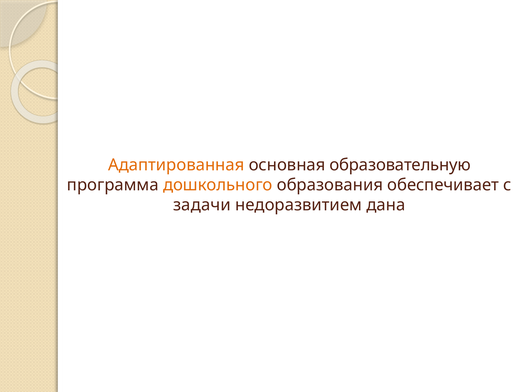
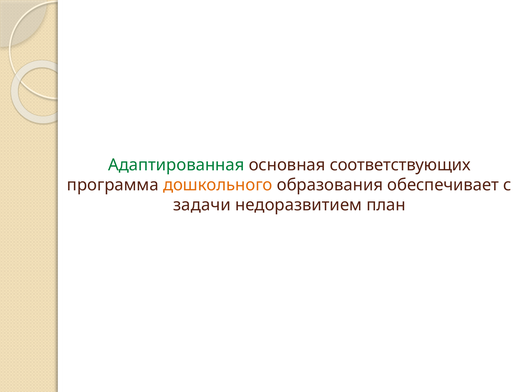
Адаптированная colour: orange -> green (176, 165)
образовательную: образовательную -> соответствующих (400, 165)
дана: дана -> план (386, 205)
